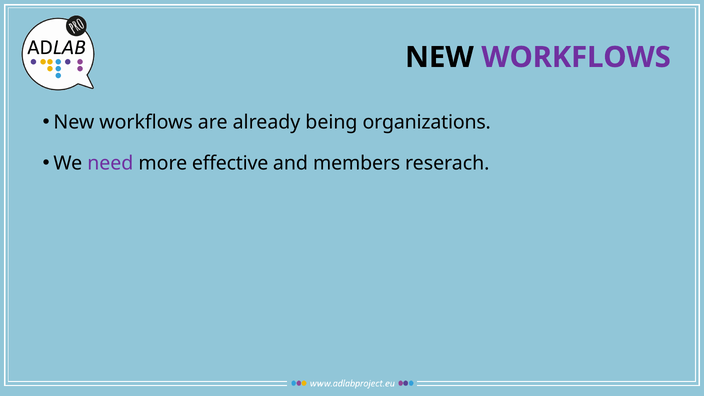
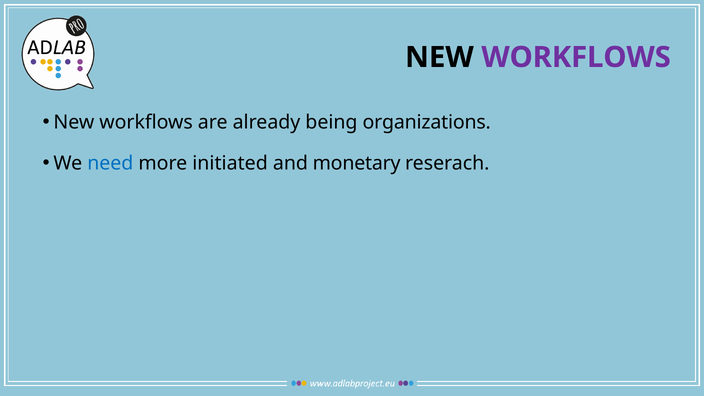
need colour: purple -> blue (110, 164)
effective: effective -> initiated (230, 164)
members: members -> monetary (357, 164)
